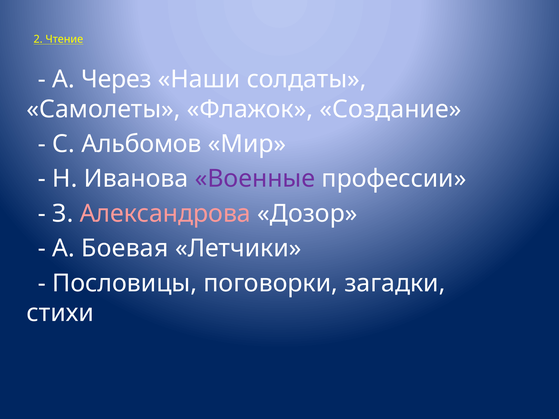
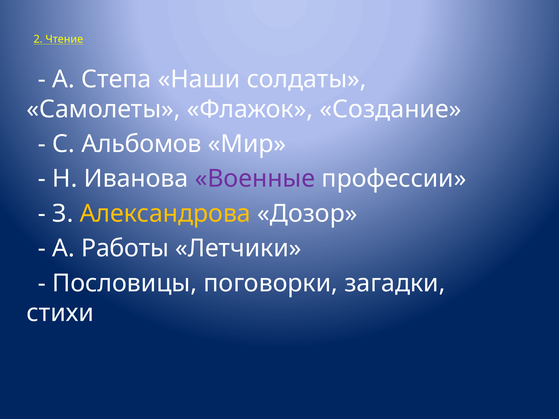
Через: Через -> Степа (116, 79)
Александрова colour: pink -> yellow (165, 214)
Боевая: Боевая -> Работы (125, 249)
